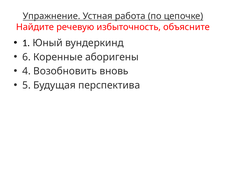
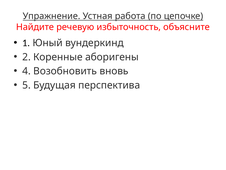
6: 6 -> 2 (27, 57)
